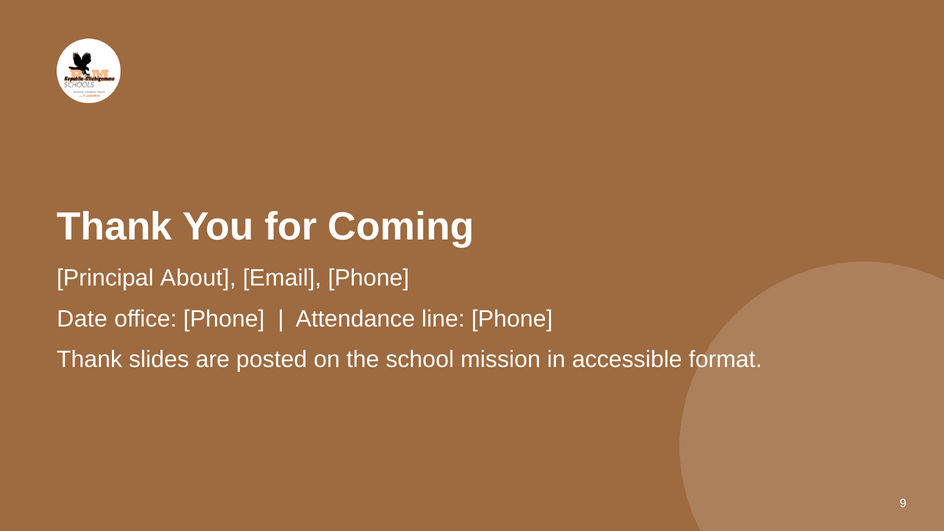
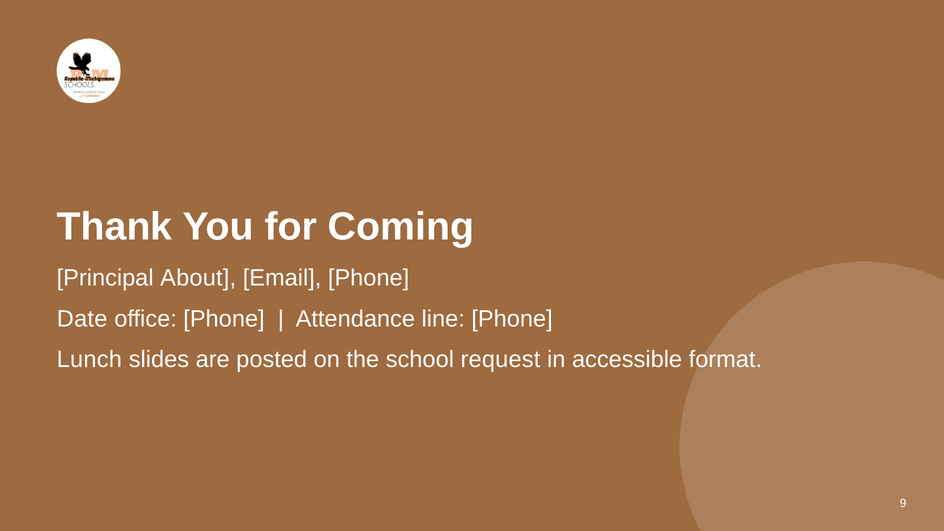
Thank: Thank -> Lunch (89, 360)
mission: mission -> request (500, 360)
